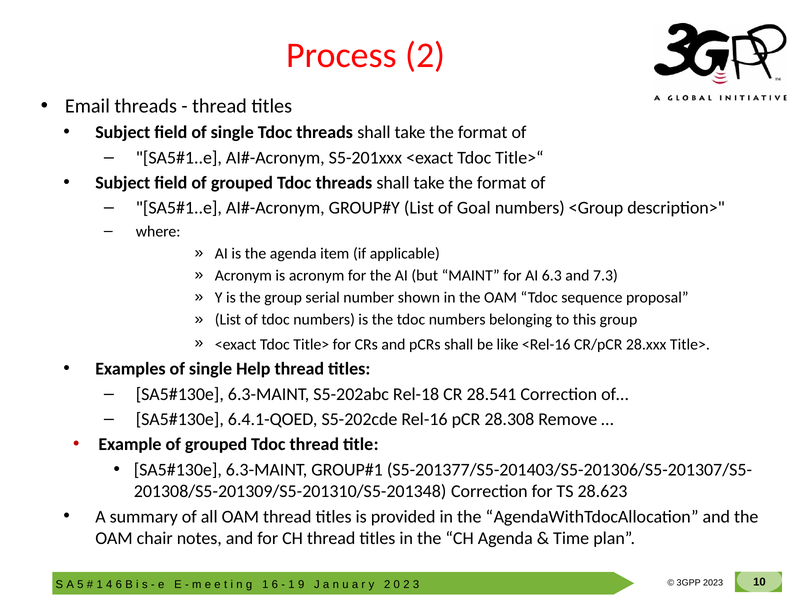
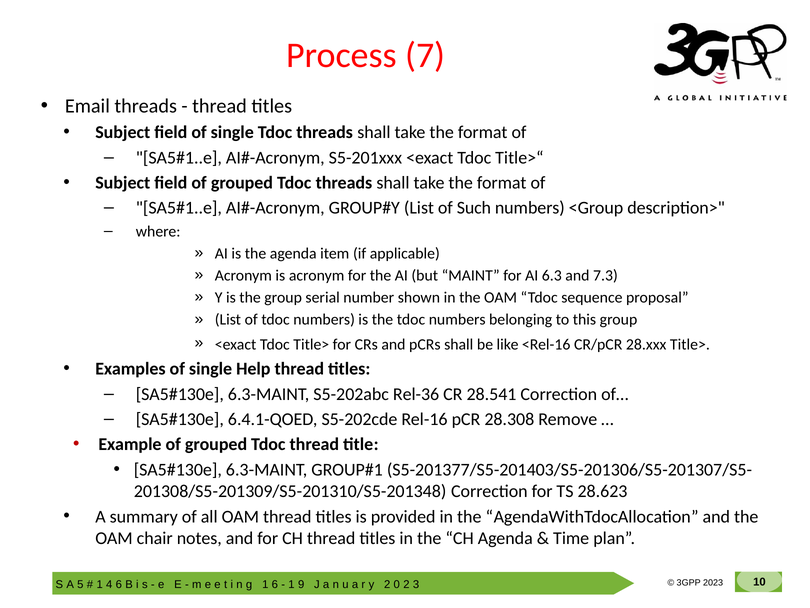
Process 2: 2 -> 7 (425, 55)
Goal: Goal -> Such (474, 208)
Rel-18: Rel-18 -> Rel-36 (416, 394)
